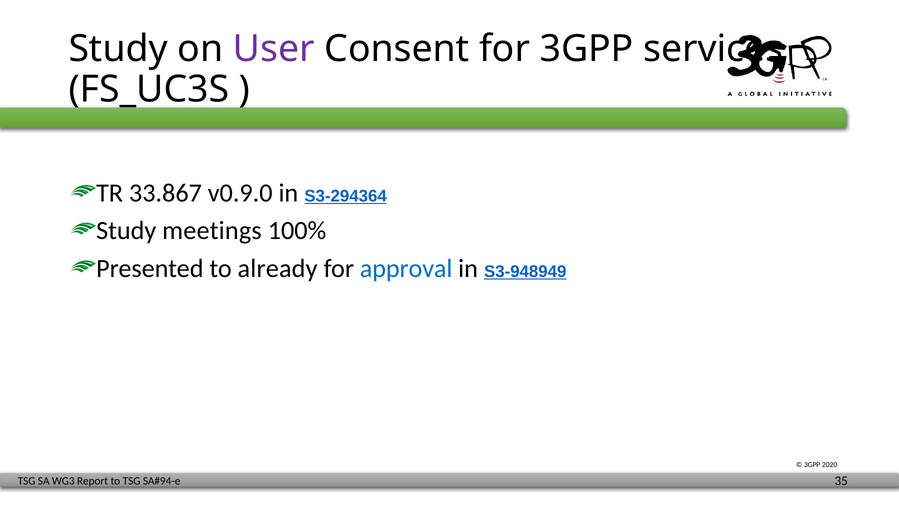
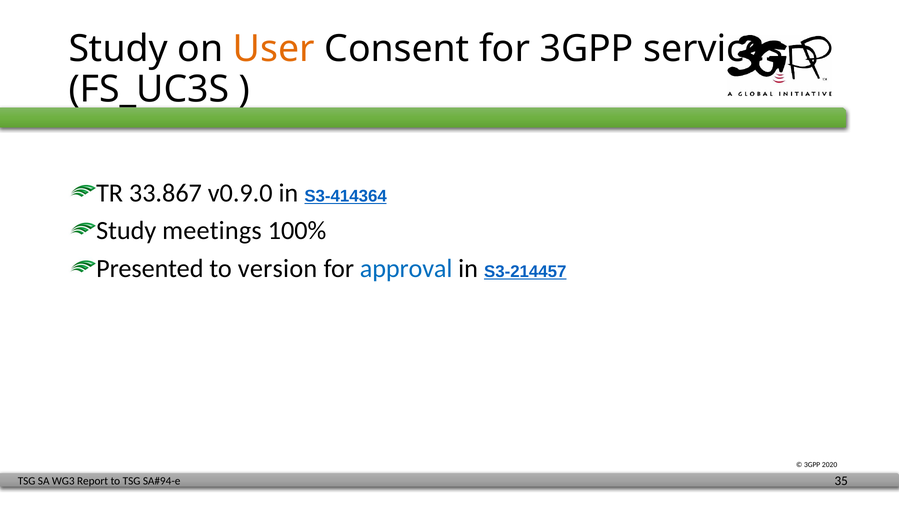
User colour: purple -> orange (274, 49)
S3-294364: S3-294364 -> S3-414364 (346, 196)
already: already -> version (278, 268)
S3-948949: S3-948949 -> S3-214457 (525, 271)
